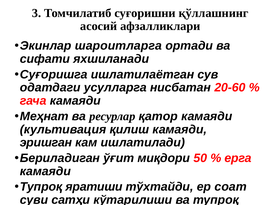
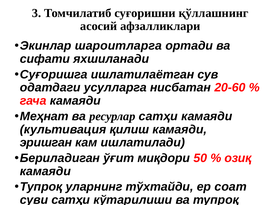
ресурлар қатор: қатор -> сатҳи (158, 117)
ерга: ерга -> озиқ (238, 158)
яратиши: яратиши -> уларнинг (94, 187)
